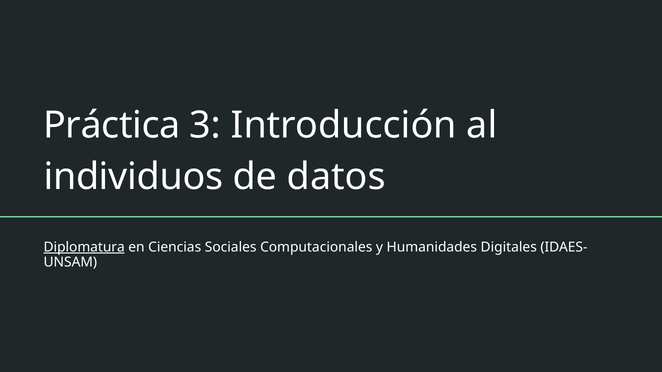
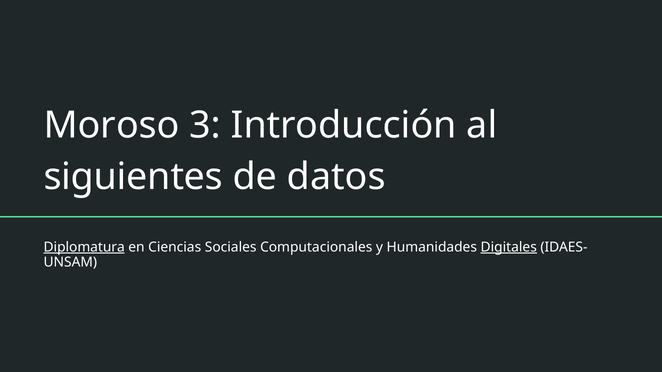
Práctica: Práctica -> Moroso (112, 126)
individuos: individuos -> siguientes (133, 177)
Digitales underline: none -> present (509, 247)
